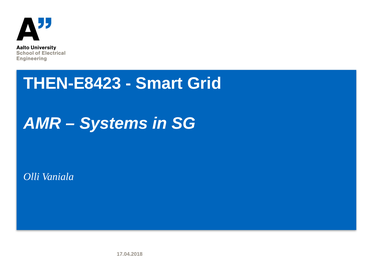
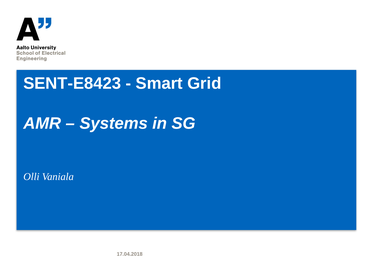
THEN-E8423: THEN-E8423 -> SENT-E8423 (72, 83)
